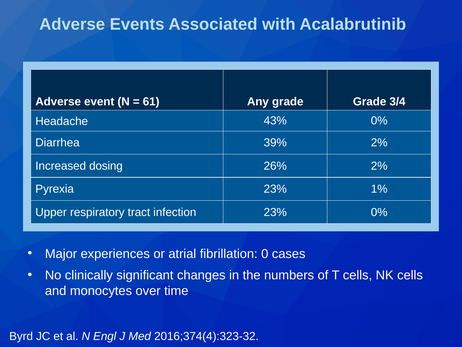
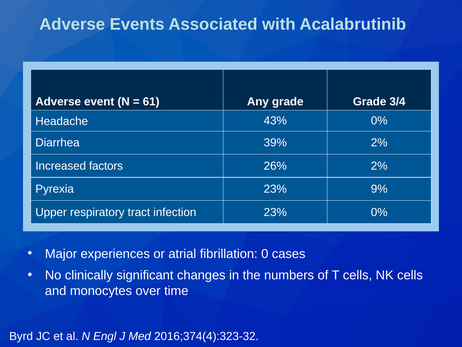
dosing: dosing -> factors (106, 166)
1%: 1% -> 9% (379, 189)
